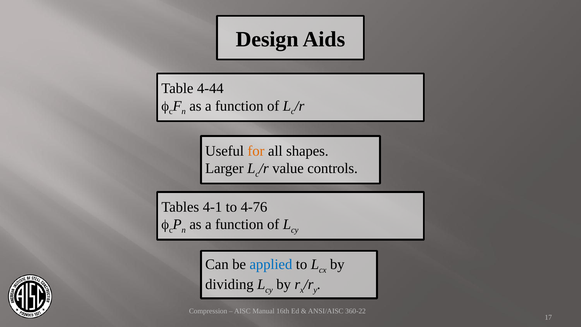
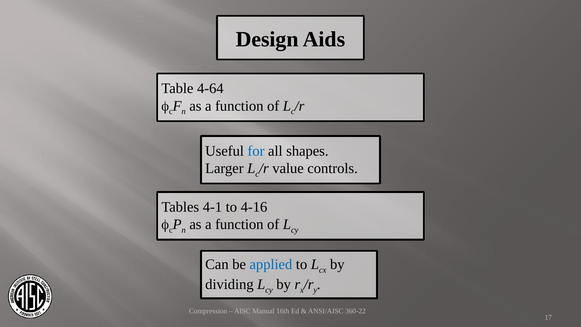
4-44: 4-44 -> 4-64 (210, 88)
for colour: orange -> blue (256, 151)
4-76: 4-76 -> 4-16 (254, 207)
